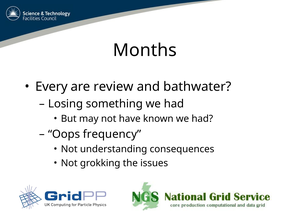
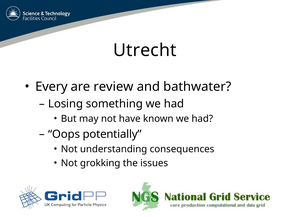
Months: Months -> Utrecht (145, 50)
frequency: frequency -> potentially (112, 134)
